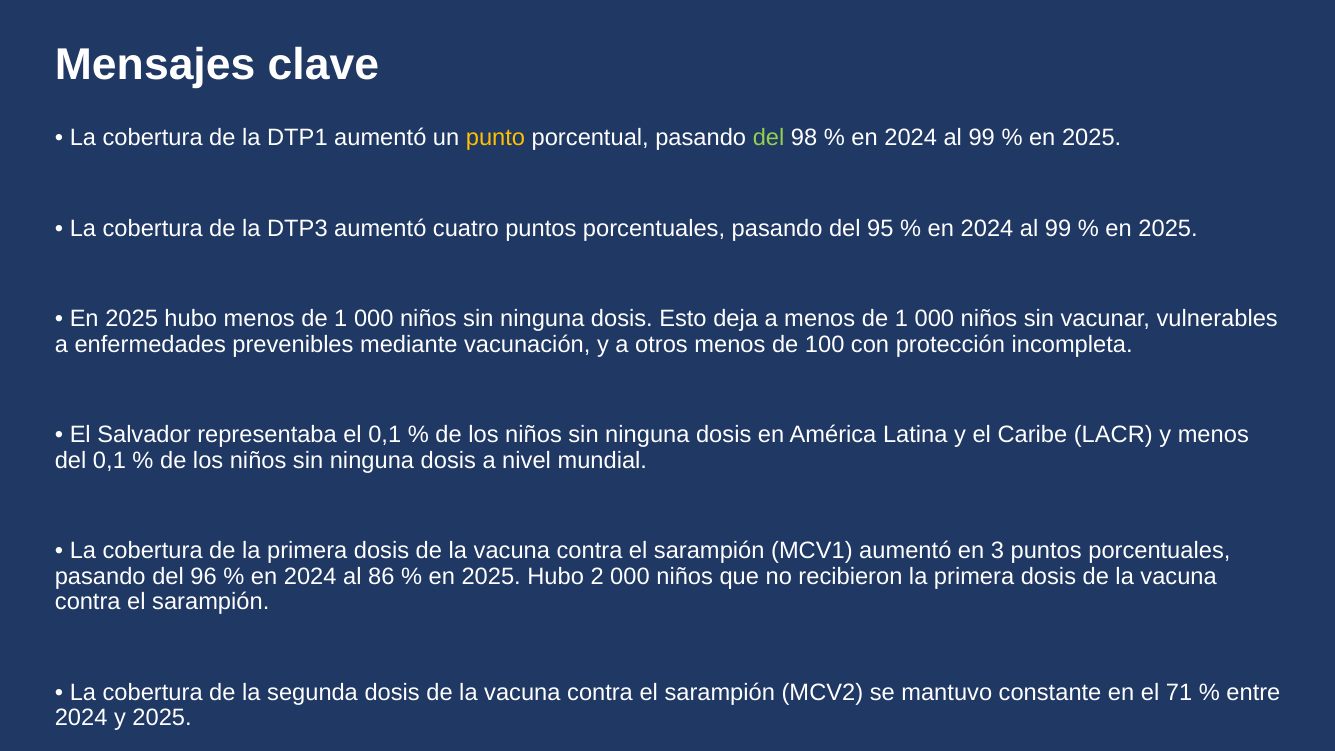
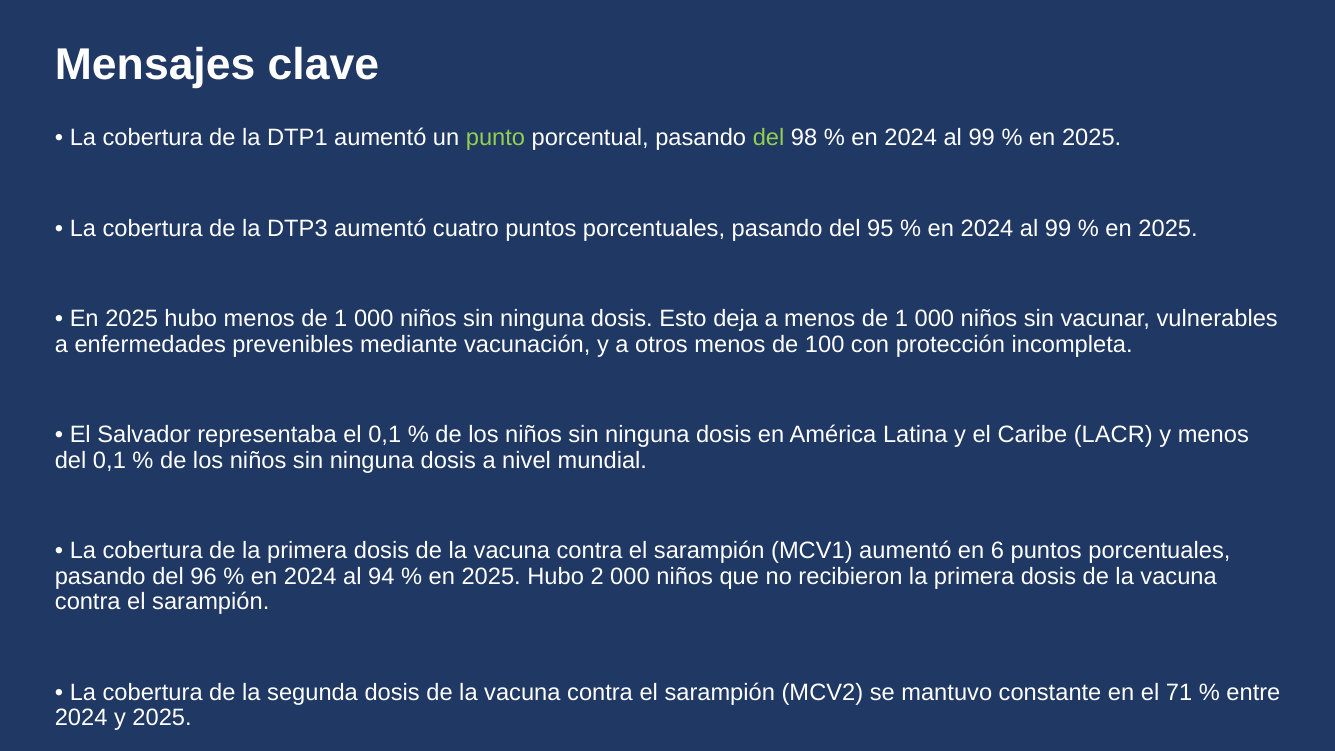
punto colour: yellow -> light green (495, 138)
3: 3 -> 6 (998, 551)
86: 86 -> 94 (381, 576)
